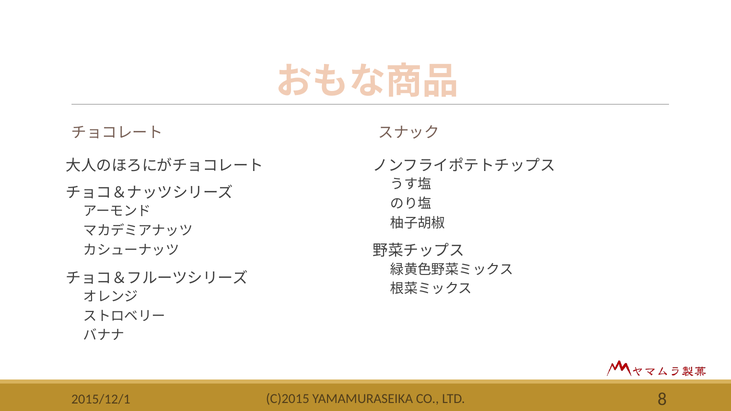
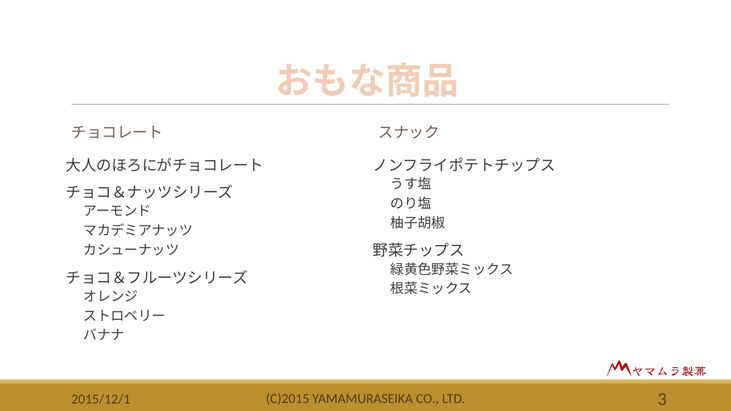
8: 8 -> 3 (662, 399)
